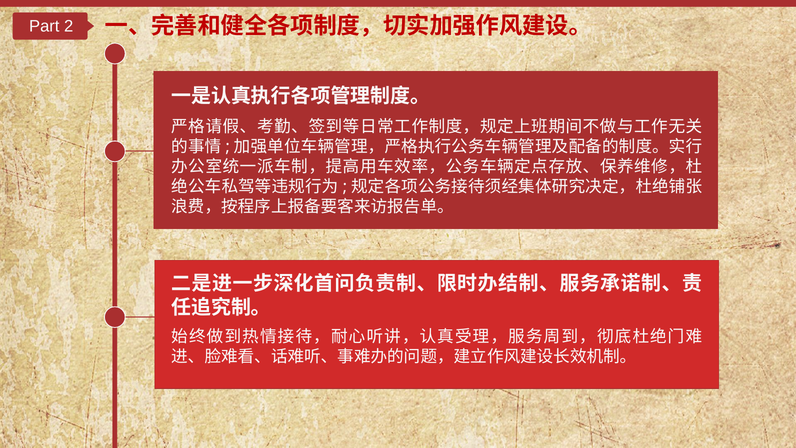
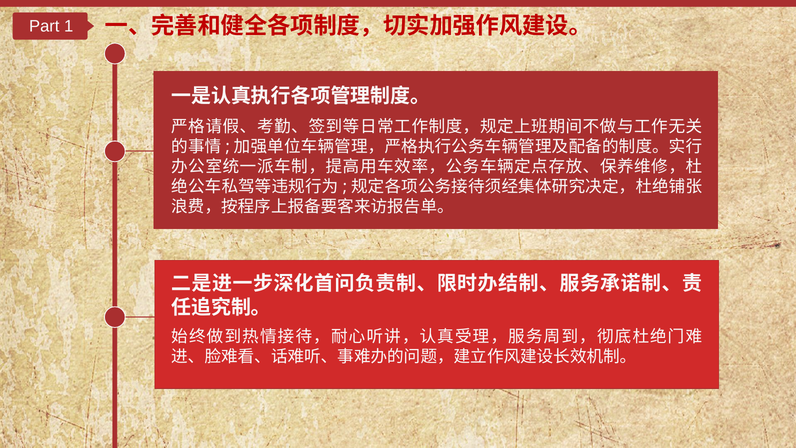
2: 2 -> 1 (69, 26)
